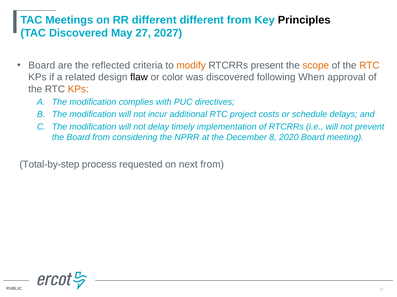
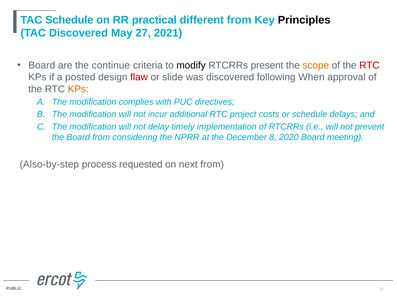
TAC Meetings: Meetings -> Schedule (69, 20)
RR different: different -> practical (154, 20)
2027: 2027 -> 2021 (168, 33)
reflected: reflected -> continue (111, 66)
modify colour: orange -> black (191, 66)
RTC colour: orange -> red (369, 66)
related: related -> posted (80, 77)
flaw colour: black -> red (139, 77)
color: color -> slide (173, 77)
Total-by-step: Total-by-step -> Also-by-step (49, 165)
